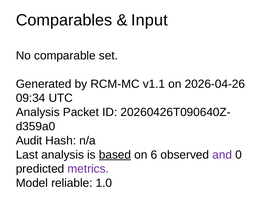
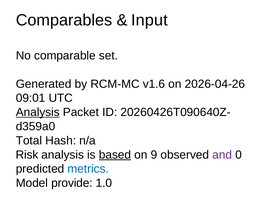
v1.1: v1.1 -> v1.6 (154, 84)
09:34: 09:34 -> 09:01 (31, 98)
Analysis underline: none -> present (38, 112)
Audit: Audit -> Total (29, 140)
Last: Last -> Risk (27, 155)
6: 6 -> 9 (154, 155)
metrics colour: purple -> blue (88, 169)
reliable: reliable -> provide (72, 183)
